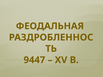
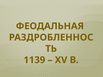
9447: 9447 -> 1139 (34, 60)
